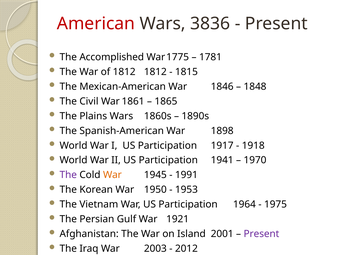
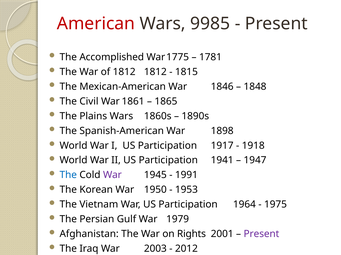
3836: 3836 -> 9985 (210, 24)
1970: 1970 -> 1947 (255, 161)
The colour: purple -> blue (68, 175)
War colour: orange -> purple (112, 175)
1921: 1921 -> 1979 (178, 220)
Island: Island -> Rights (191, 235)
